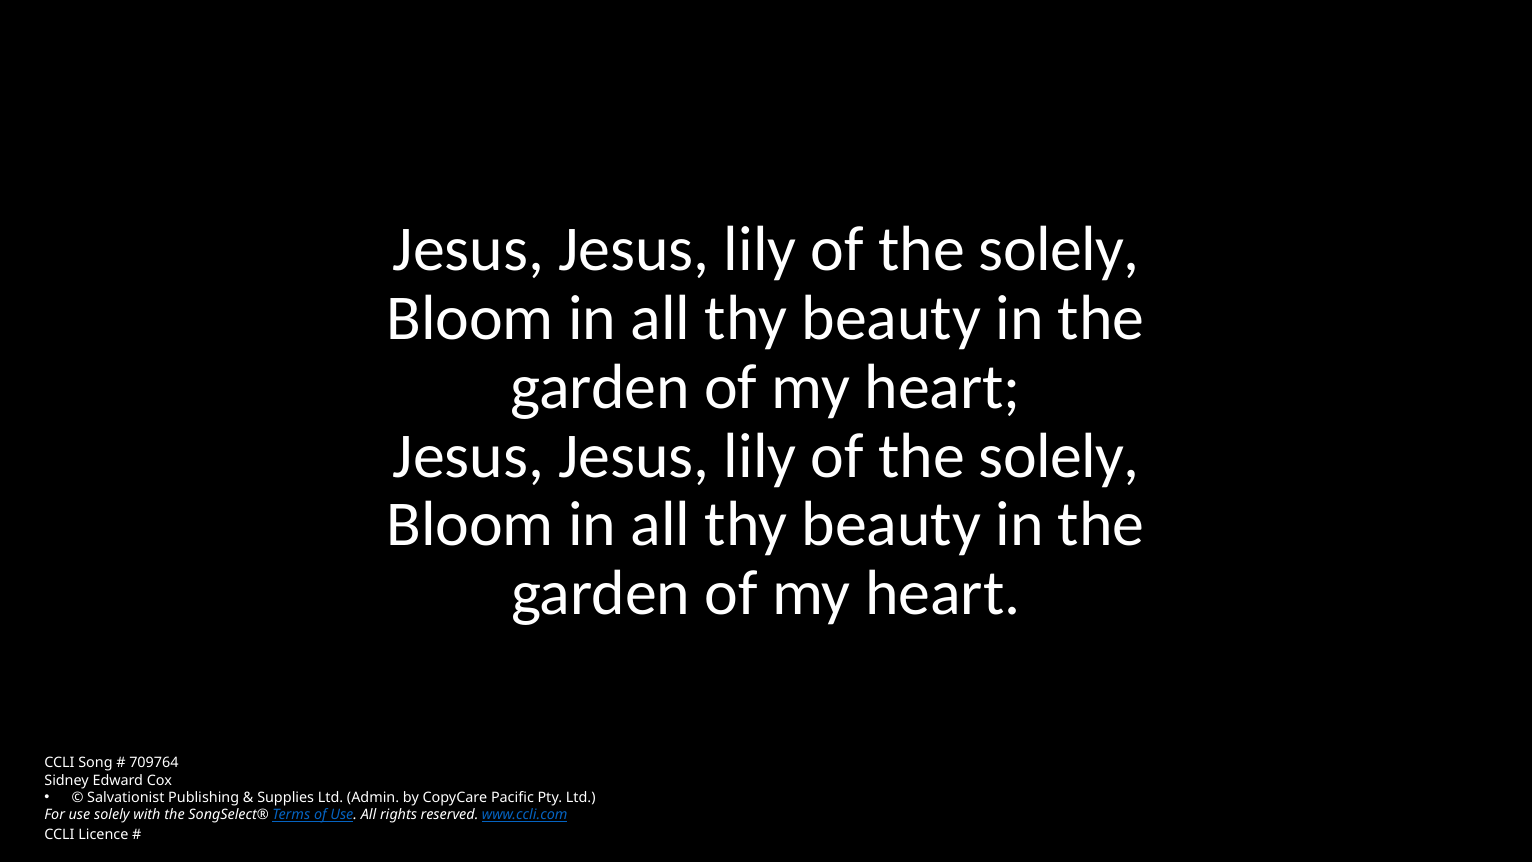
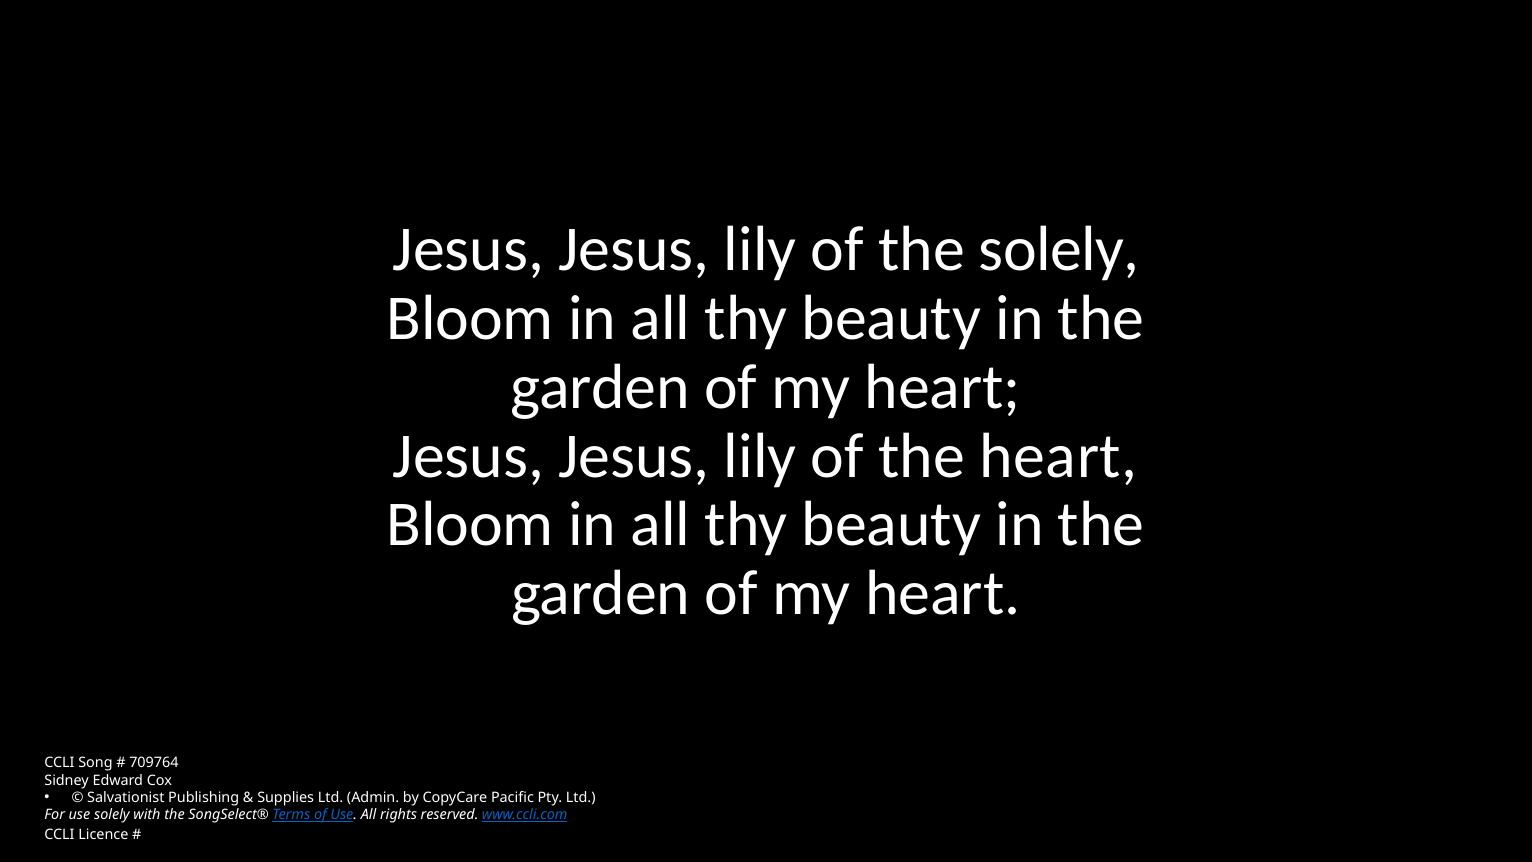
solely: solely -> heart (1059, 456)
